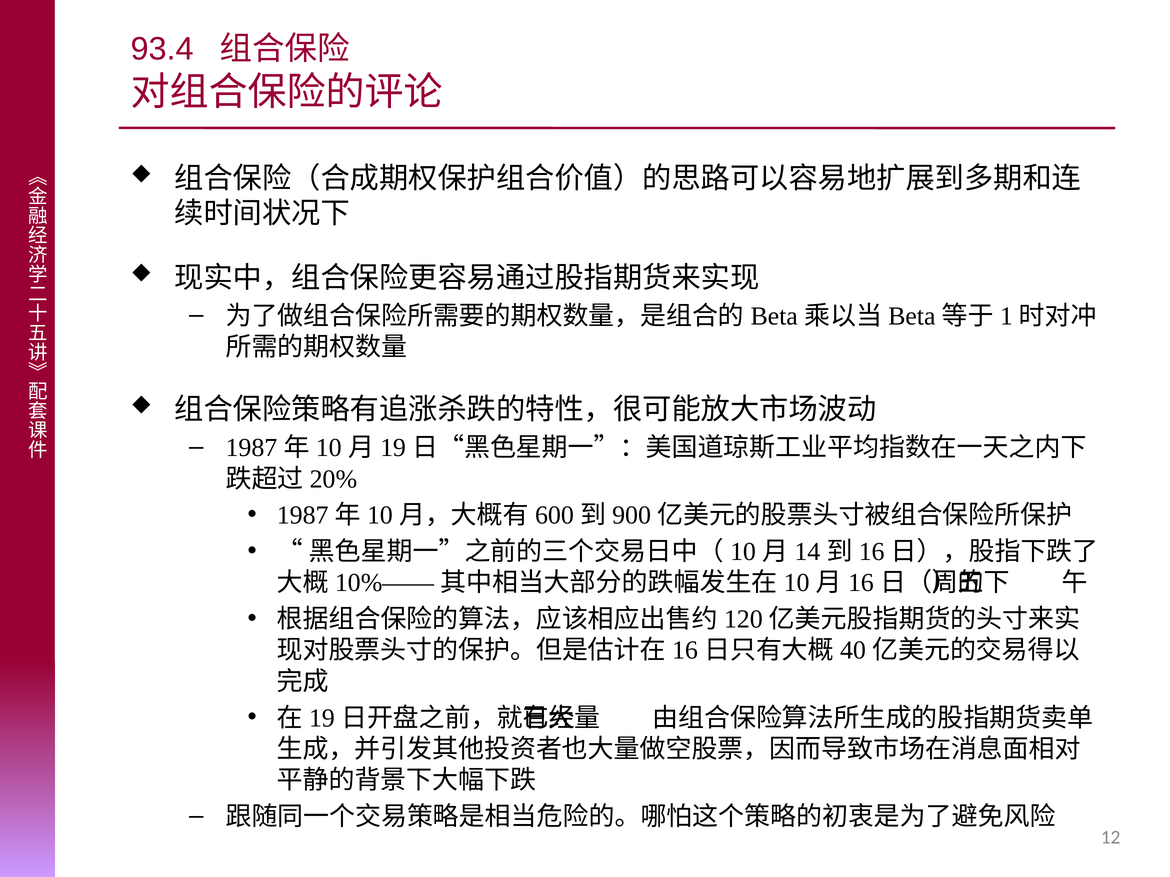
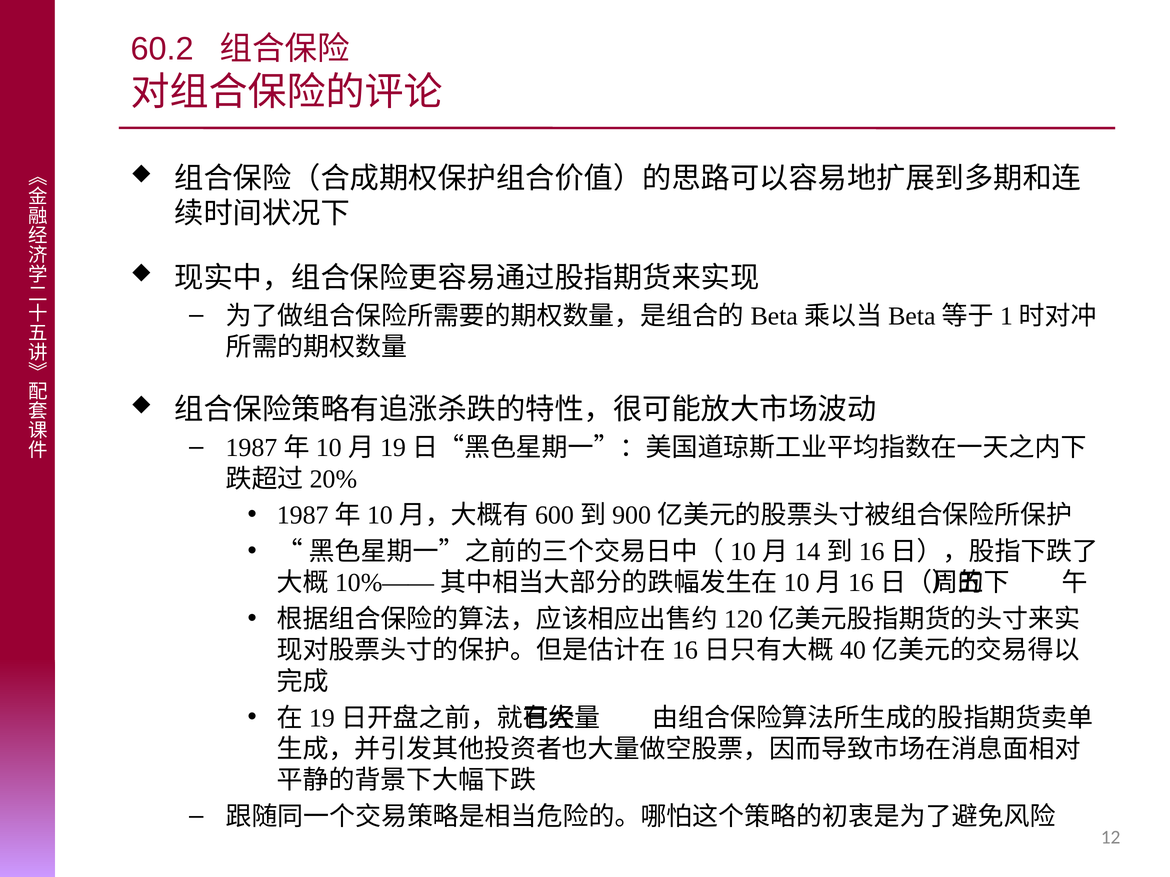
93.4: 93.4 -> 60.2 (162, 49)
